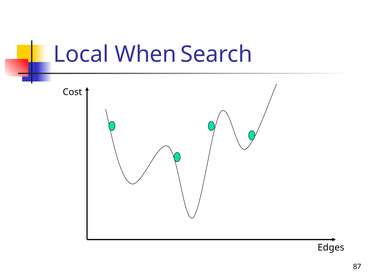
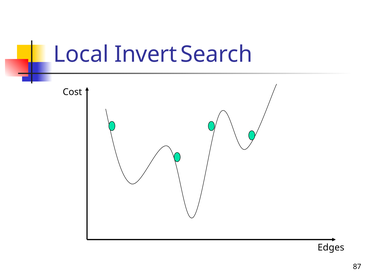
When: When -> Invert (146, 54)
